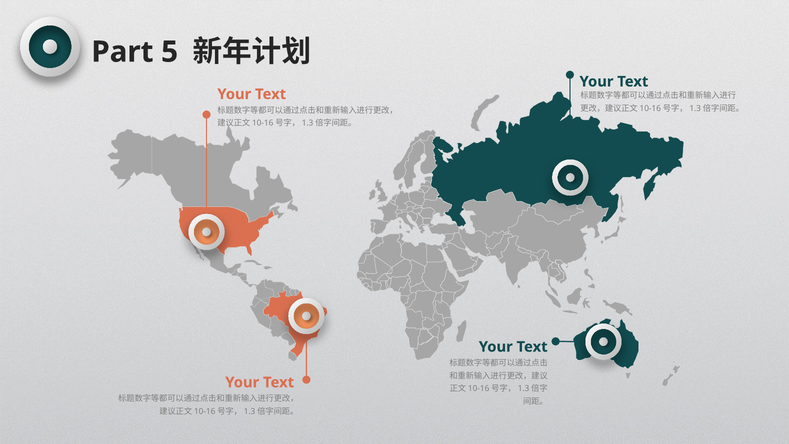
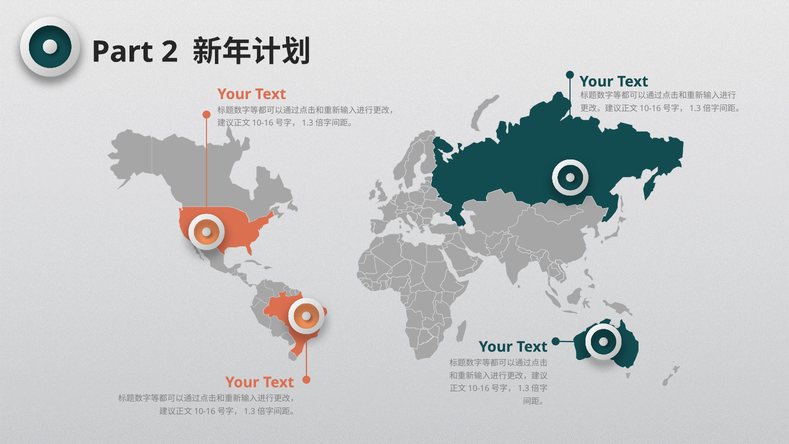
5: 5 -> 2 (170, 52)
